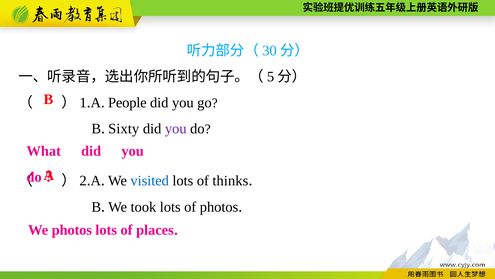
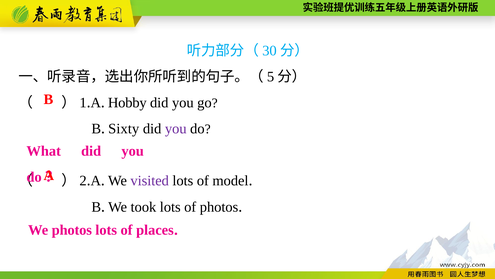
People: People -> Hobby (127, 103)
visited colour: blue -> purple (150, 181)
thinks: thinks -> model (230, 181)
